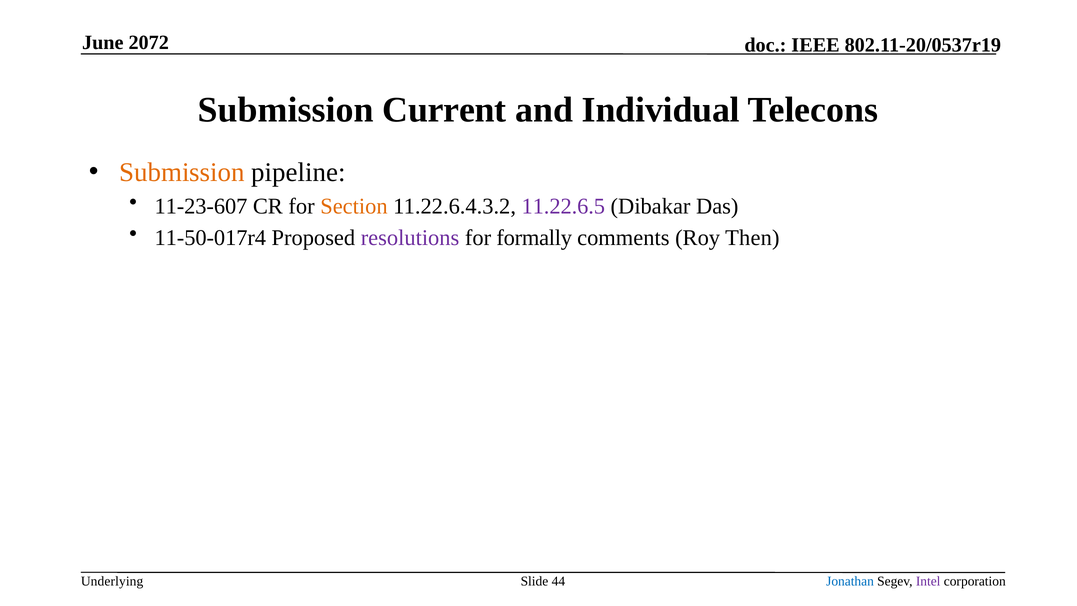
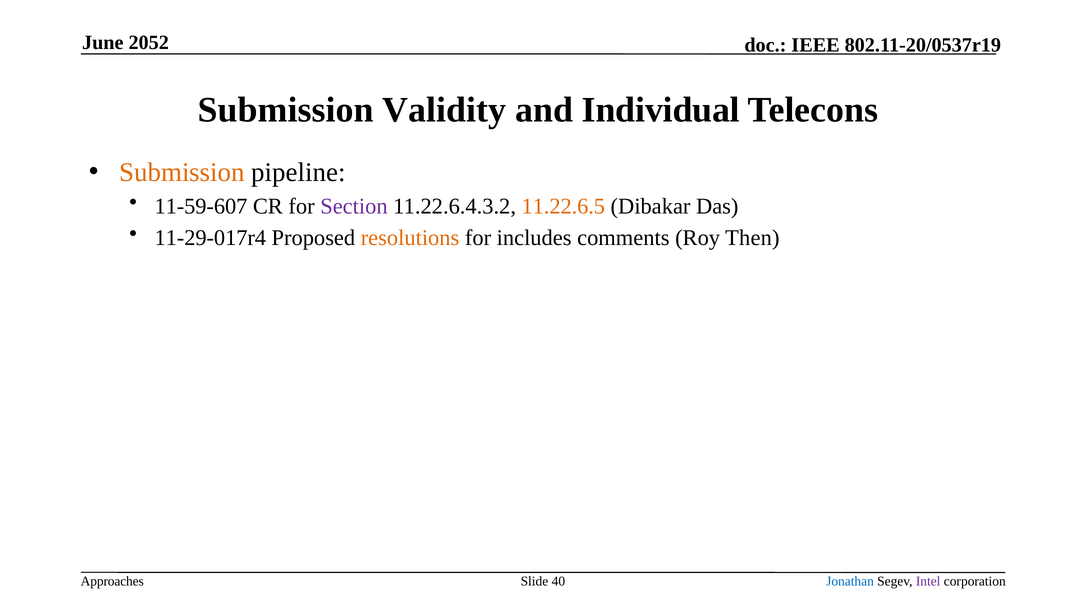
2072: 2072 -> 2052 (149, 43)
Current: Current -> Validity (444, 110)
11-23-607: 11-23-607 -> 11-59-607 (201, 206)
Section colour: orange -> purple (354, 206)
11.22.6.5 colour: purple -> orange (563, 206)
11-50-017r4: 11-50-017r4 -> 11-29-017r4 (210, 238)
resolutions colour: purple -> orange (410, 238)
formally: formally -> includes (534, 238)
Underlying: Underlying -> Approaches (112, 581)
44: 44 -> 40 (558, 581)
